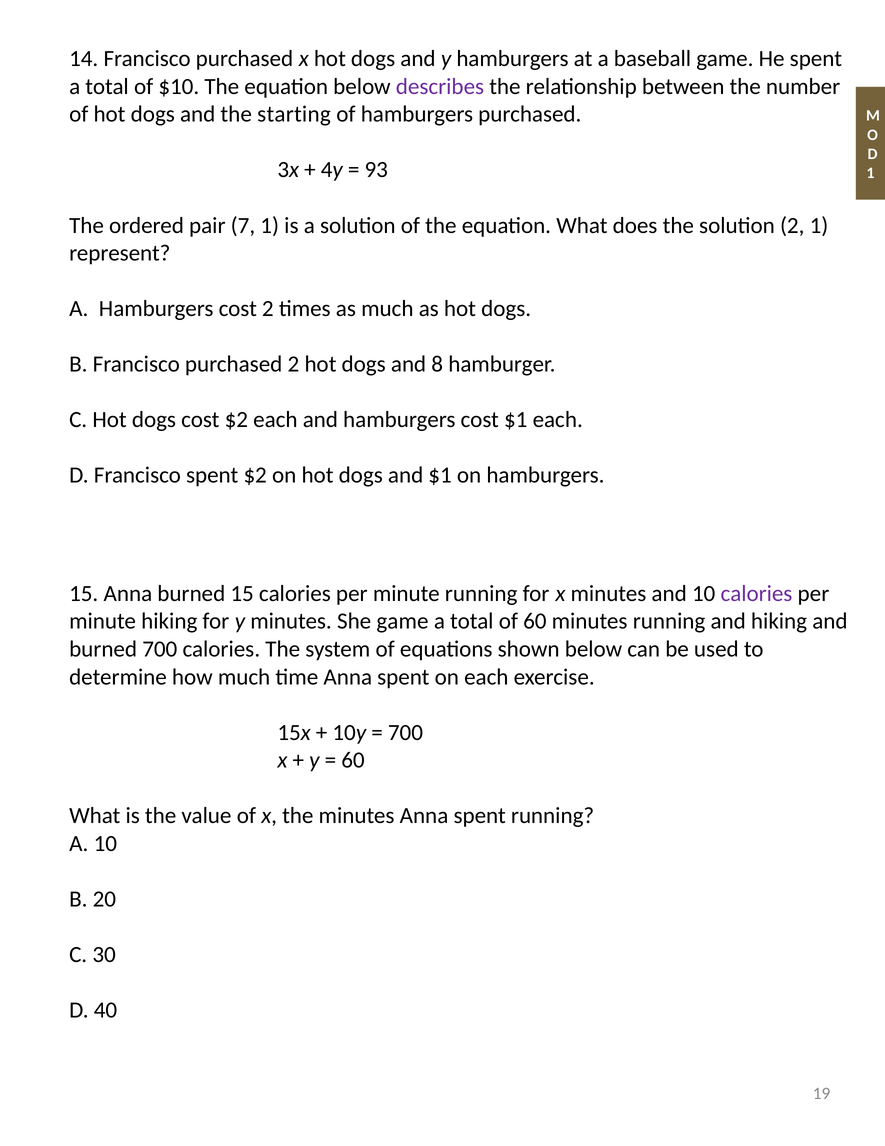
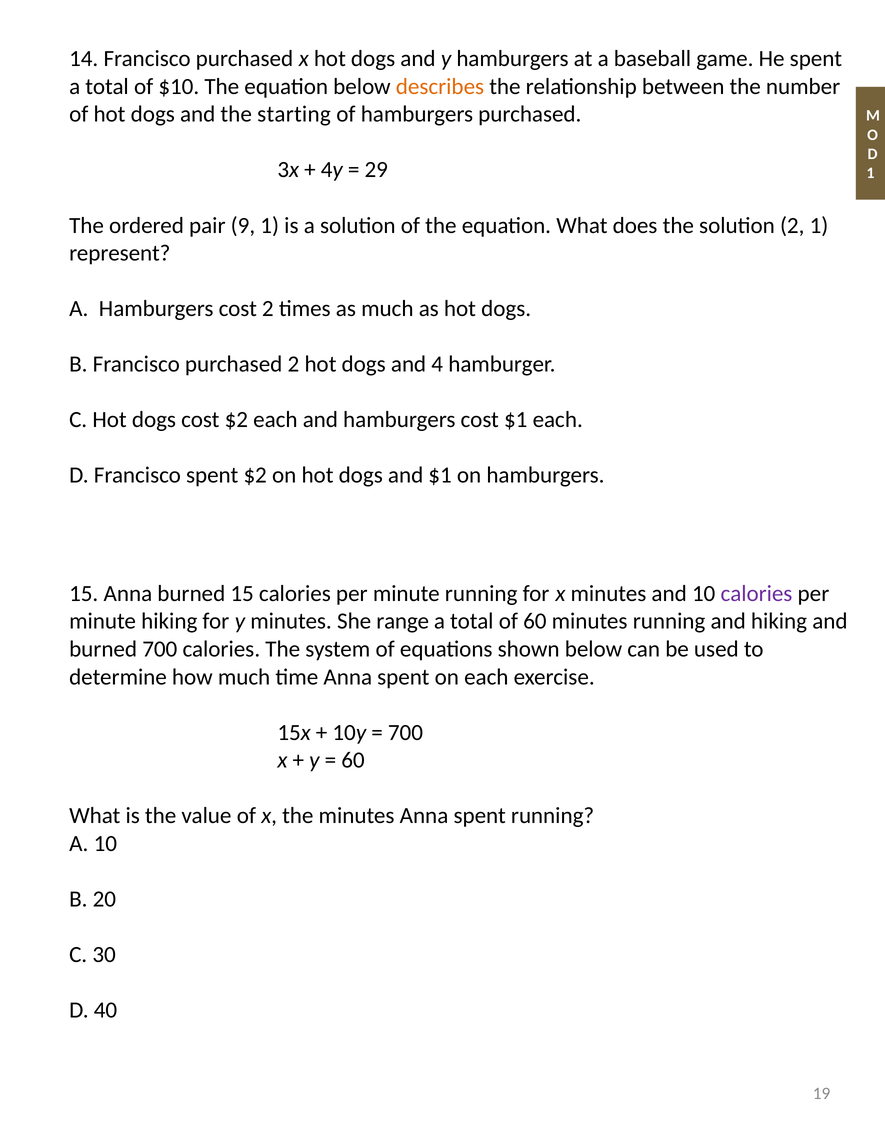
describes colour: purple -> orange (440, 86)
93: 93 -> 29 (376, 170)
7: 7 -> 9 (243, 225)
8: 8 -> 4 (437, 364)
She game: game -> range (403, 621)
